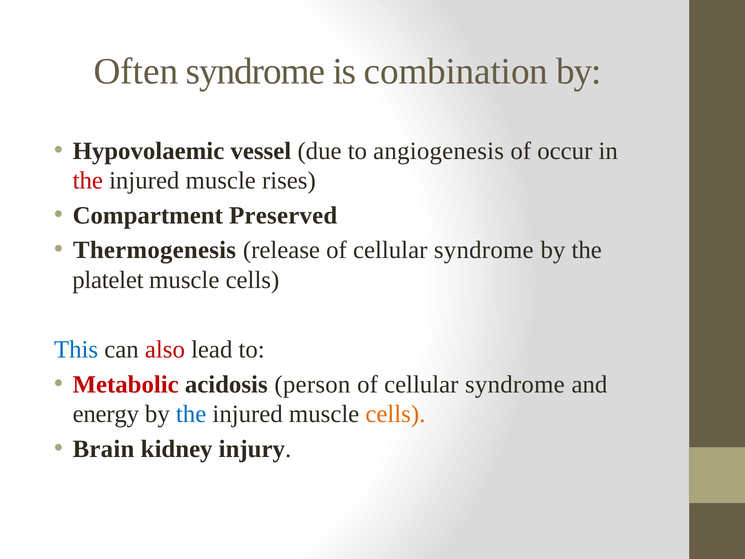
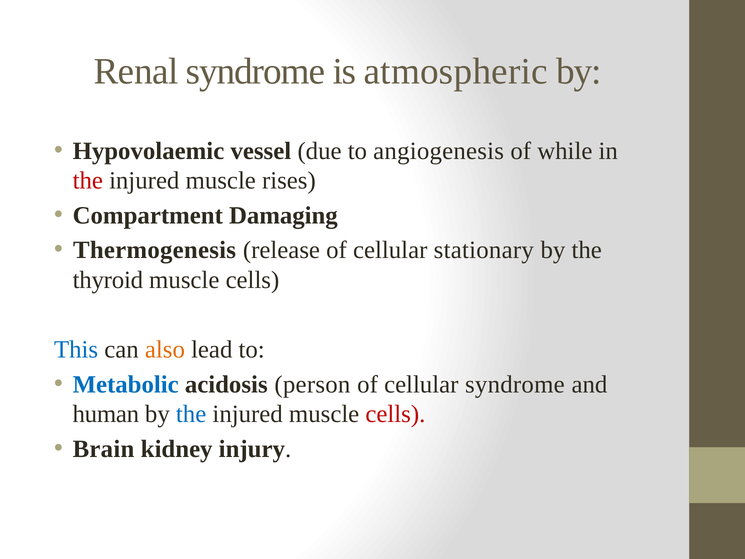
Often: Often -> Renal (136, 72)
combination: combination -> atmospheric (456, 72)
occur: occur -> while (565, 151)
Preserved: Preserved -> Damaging (283, 215)
release of cellular syndrome: syndrome -> stationary (484, 250)
platelet: platelet -> thyroid (108, 280)
also colour: red -> orange (165, 349)
Metabolic colour: red -> blue (126, 384)
energy: energy -> human (106, 414)
cells colour: orange -> red (395, 414)
